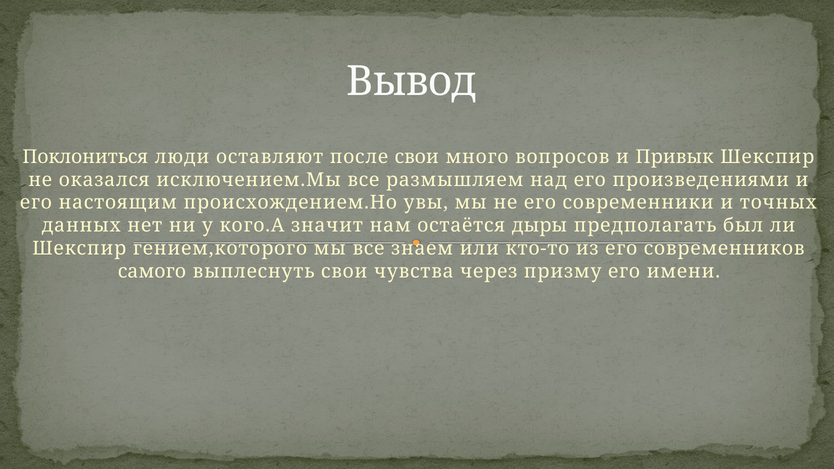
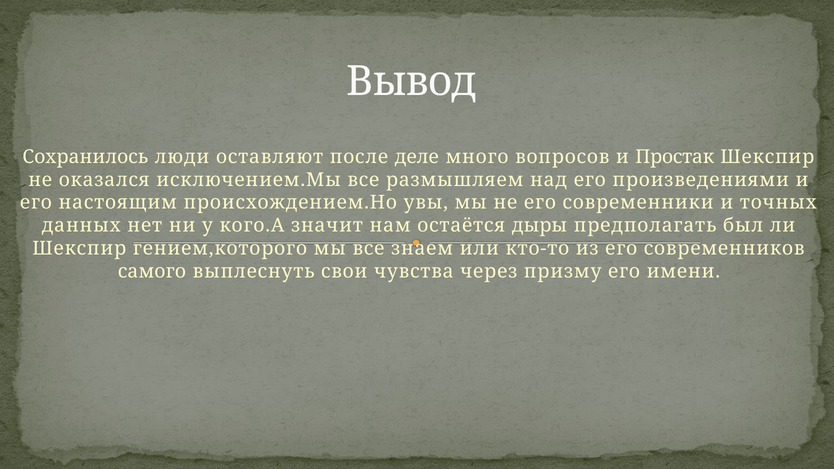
Поклониться: Поклониться -> Сохранилось (85, 157)
после свои: свои -> деле (417, 157)
Привык: Привык -> Простак (675, 157)
